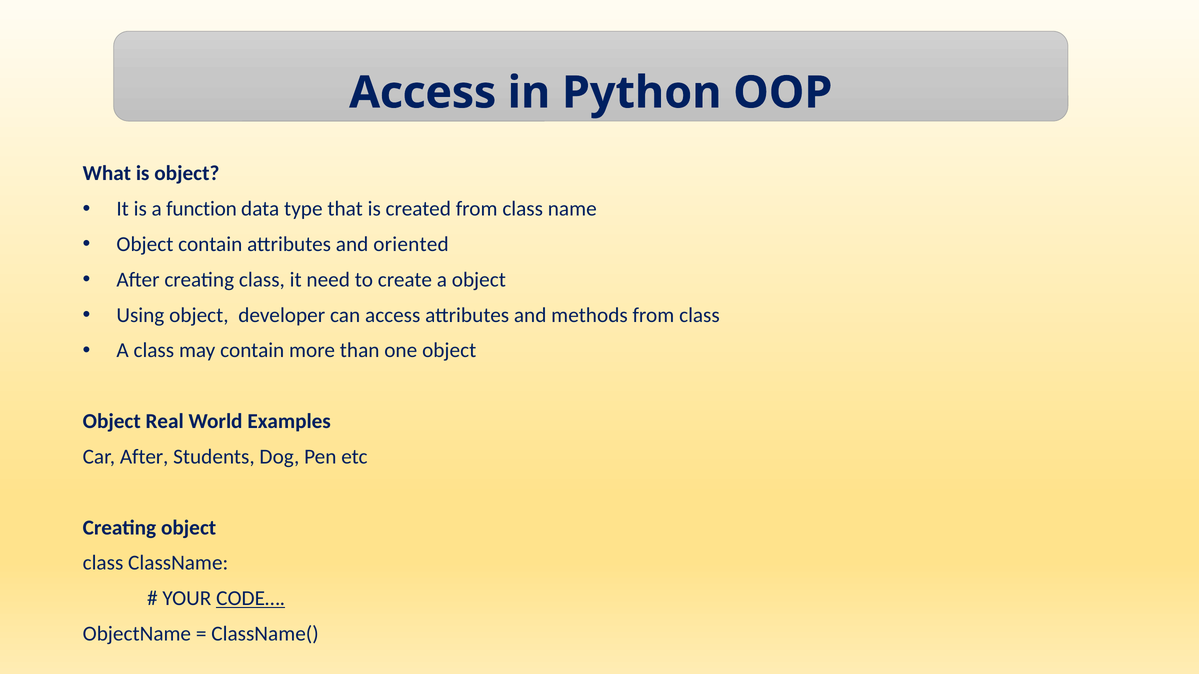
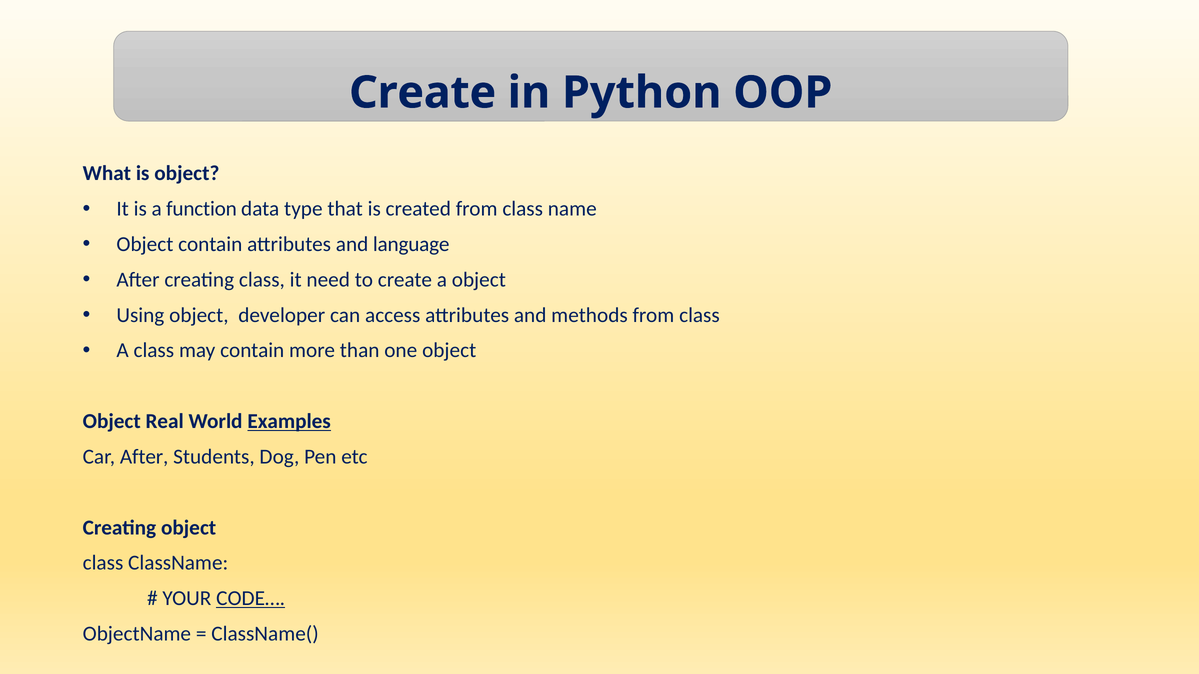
Access: Access -> Create (423, 93)
oriented: oriented -> language (411, 244)
Examples underline: none -> present (289, 422)
